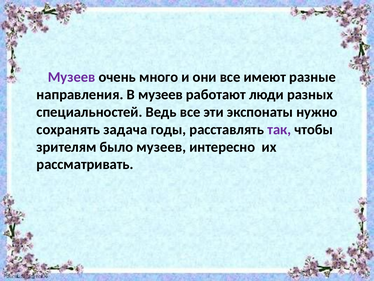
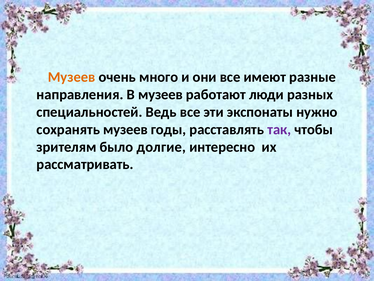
Музеев colour: purple -> orange (72, 77)
сохранять задача: задача -> музеев (125, 129)
было музеев: музеев -> долгие (161, 147)
